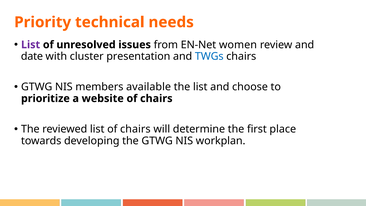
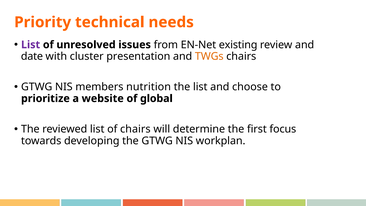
women: women -> existing (238, 45)
TWGs colour: blue -> orange (209, 56)
available: available -> nutrition (149, 87)
chairs: chairs -> global (156, 98)
place: place -> focus (283, 129)
